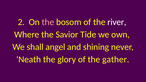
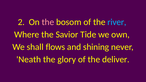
river colour: white -> light blue (117, 22)
angel: angel -> flows (55, 47)
gather: gather -> deliver (116, 60)
